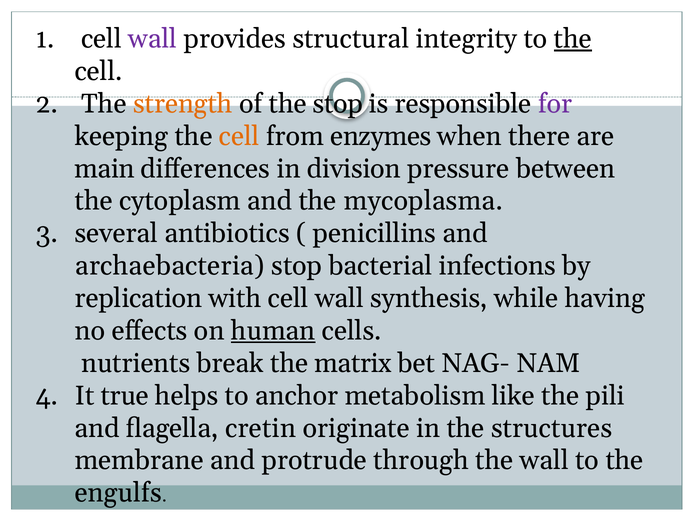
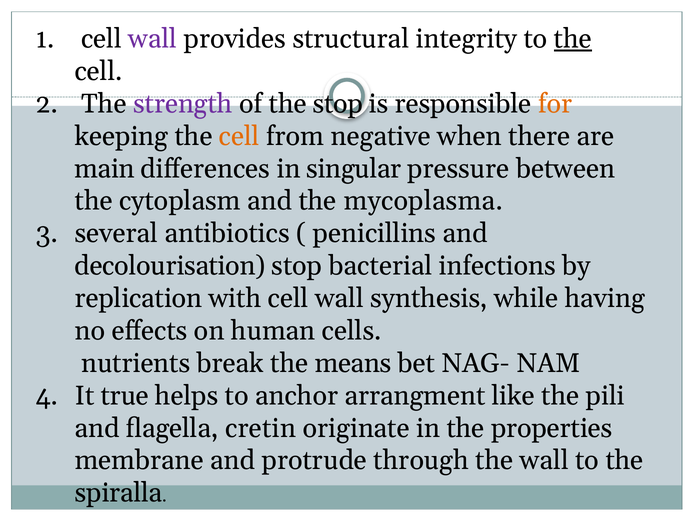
strength colour: orange -> purple (183, 104)
for colour: purple -> orange (555, 104)
enzymes: enzymes -> negative (381, 136)
division: division -> singular (354, 168)
archaebacteria: archaebacteria -> decolourisation (170, 266)
human underline: present -> none (273, 330)
matrix: matrix -> means (353, 363)
metabolism: metabolism -> arrangment (415, 395)
structures: structures -> properties (552, 428)
engulfs: engulfs -> spiralla (118, 492)
